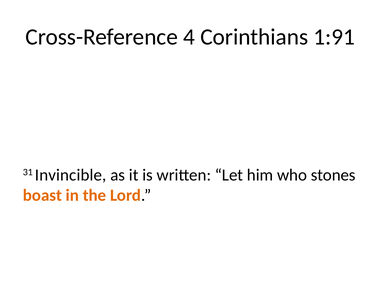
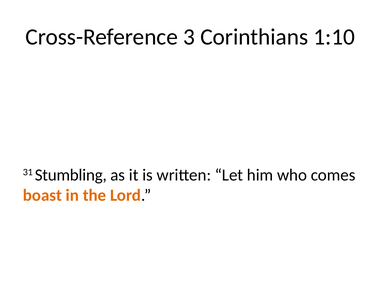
4: 4 -> 3 (189, 37)
1:91: 1:91 -> 1:10 (334, 37)
Invincible: Invincible -> Stumbling (71, 175)
stones: stones -> comes (333, 175)
